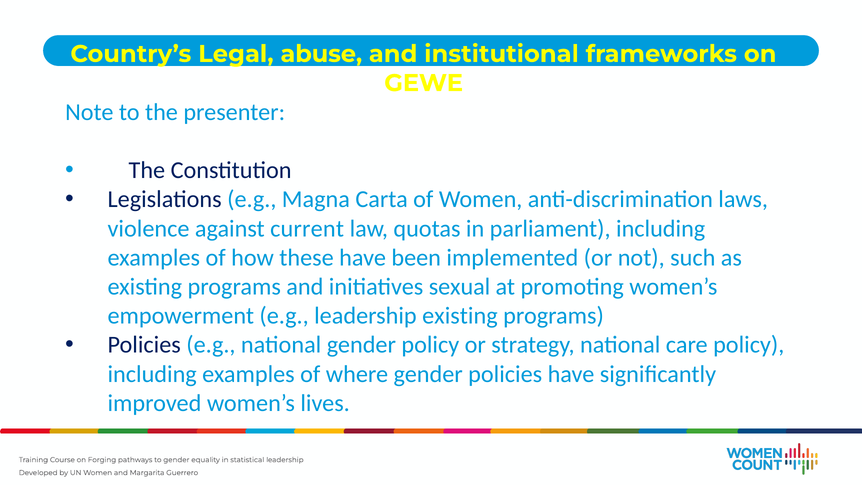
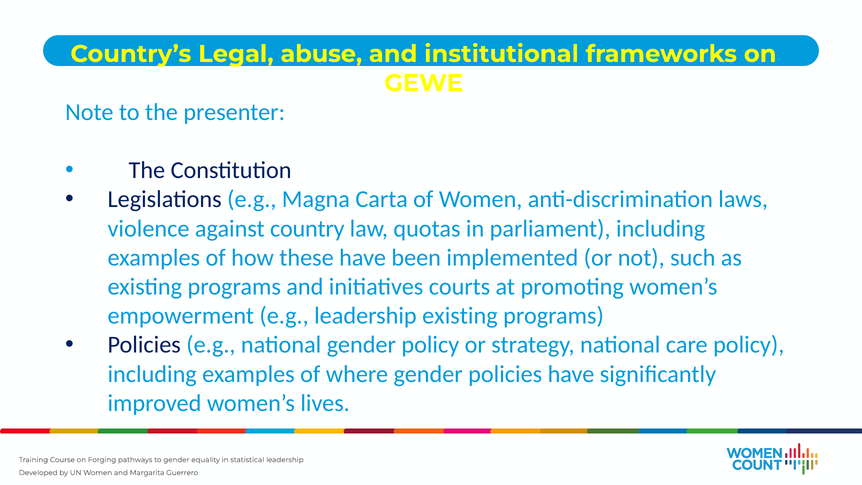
current: current -> country (307, 228)
sexual: sexual -> courts (459, 287)
